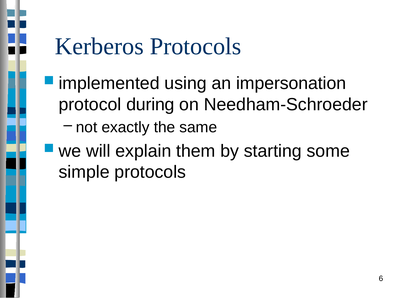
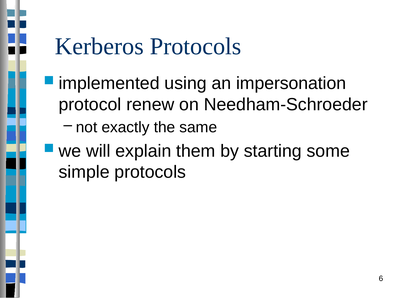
during: during -> renew (150, 104)
